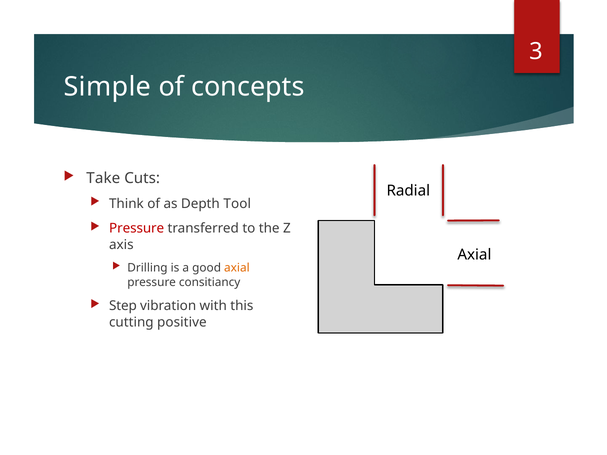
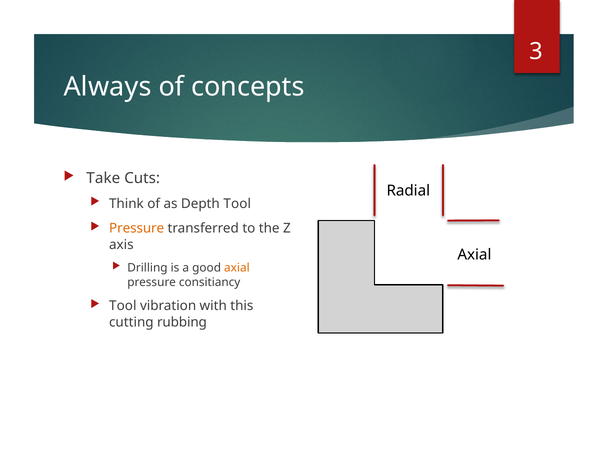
Simple: Simple -> Always (108, 87)
Pressure colour: red -> orange (137, 229)
Step: Step -> Tool (123, 306)
positive: positive -> rubbing (182, 322)
